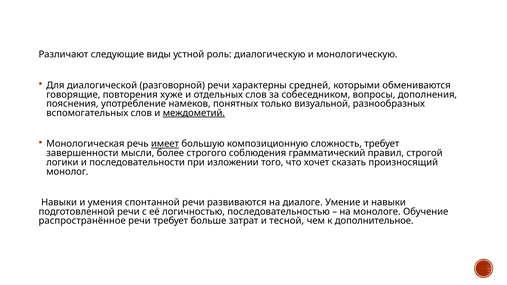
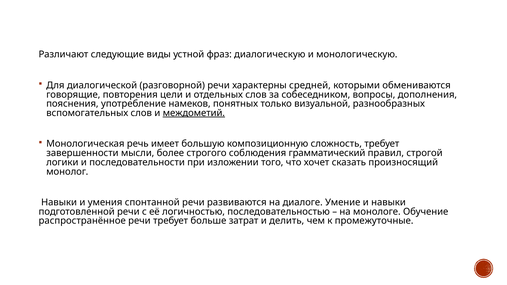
роль: роль -> фраз (219, 54)
хуже: хуже -> цели (171, 95)
имеет underline: present -> none (165, 144)
тесной: тесной -> делить (287, 221)
дополнительное: дополнительное -> промежуточные (374, 221)
